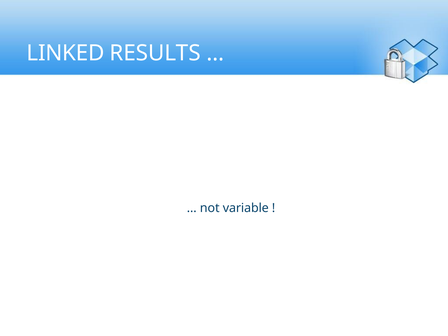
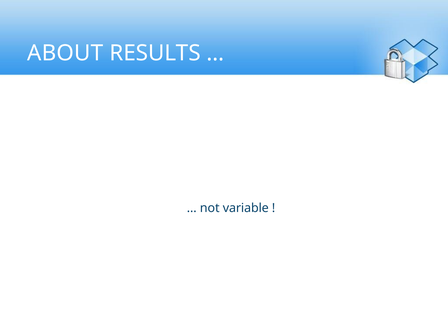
LINKED: LINKED -> ABOUT (65, 53)
